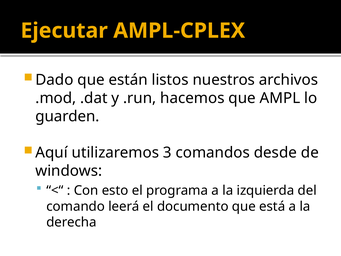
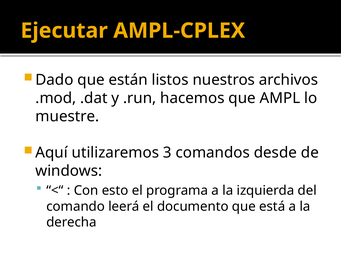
guarden: guarden -> muestre (67, 116)
